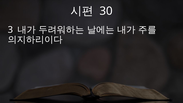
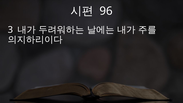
30: 30 -> 96 (106, 11)
